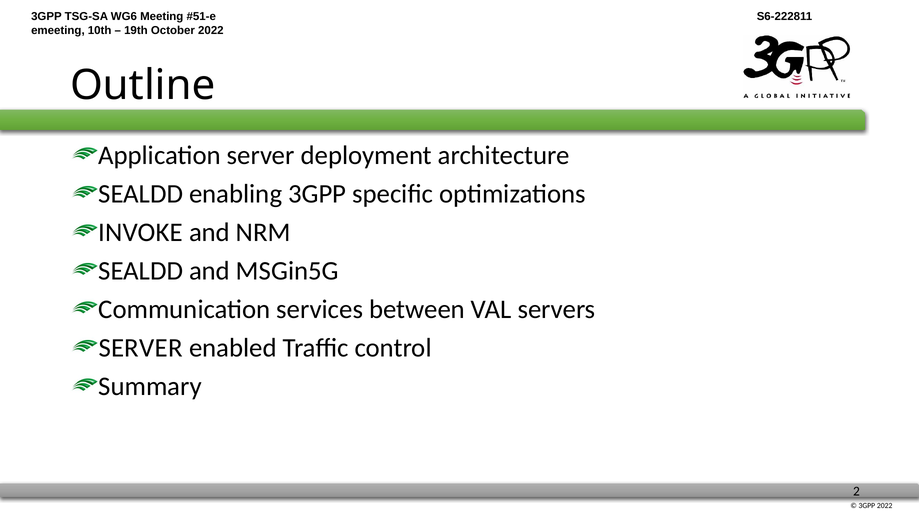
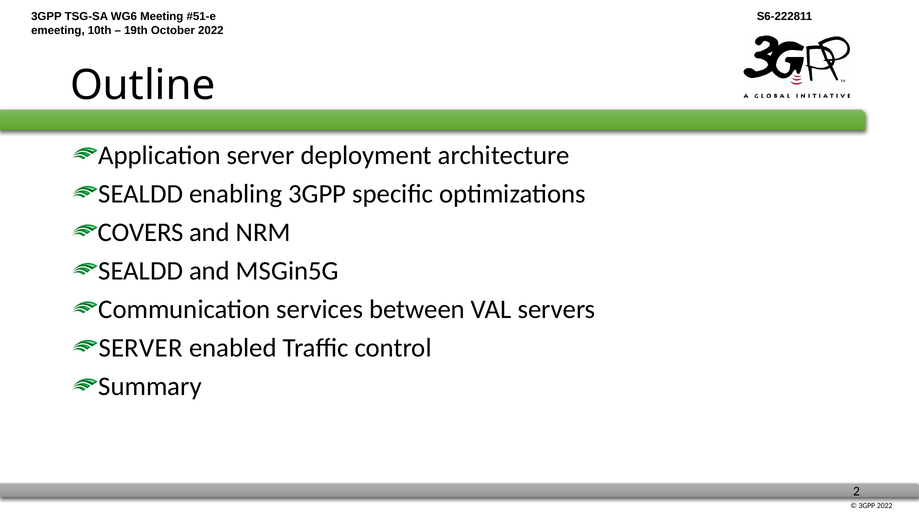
INVOKE: INVOKE -> COVERS (141, 232)
